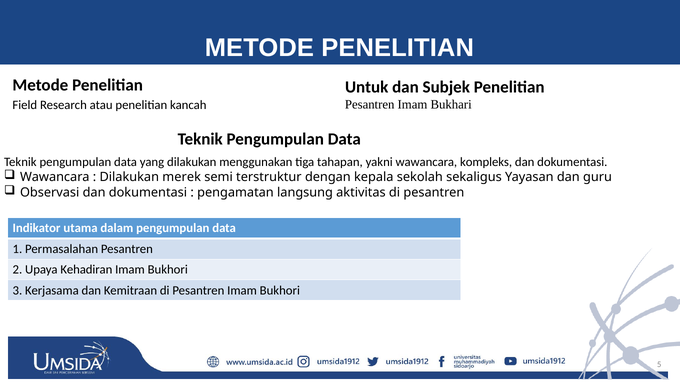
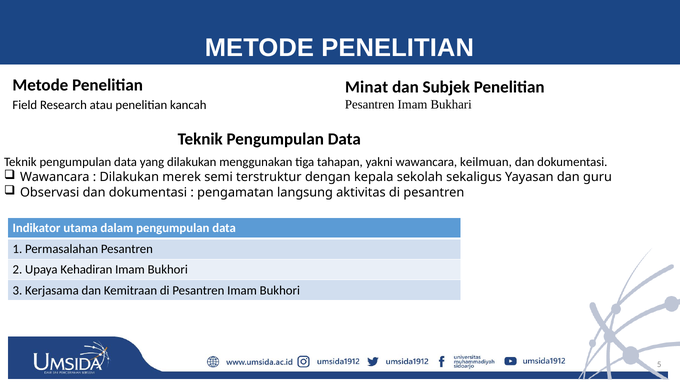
Untuk: Untuk -> Minat (367, 87)
kompleks: kompleks -> keilmuan (486, 162)
